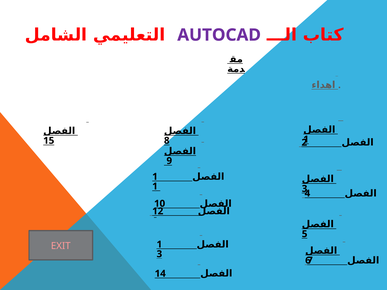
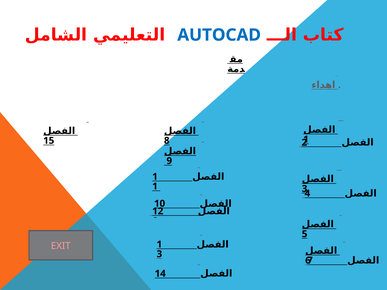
AUTOCAD colour: purple -> blue (219, 35)
